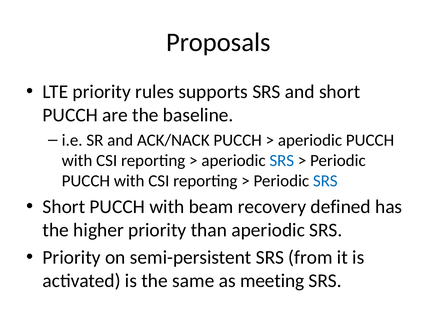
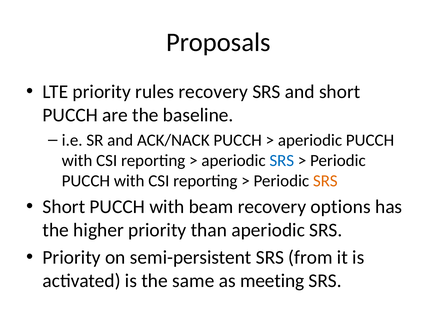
rules supports: supports -> recovery (213, 92)
SRS colour: blue -> orange (325, 181)
defined: defined -> options (341, 207)
